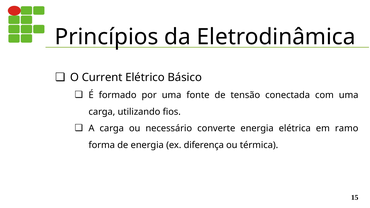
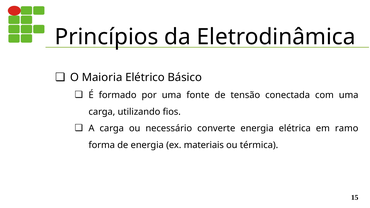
Current: Current -> Maioria (102, 77)
diferença: diferença -> materiais (204, 145)
